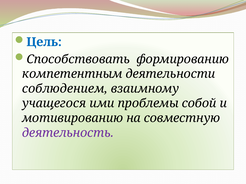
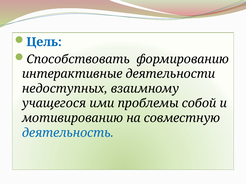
компетентным: компетентным -> интерактивные (72, 74)
соблюдением: соблюдением -> недоступных (65, 89)
деятельность colour: purple -> blue (68, 133)
